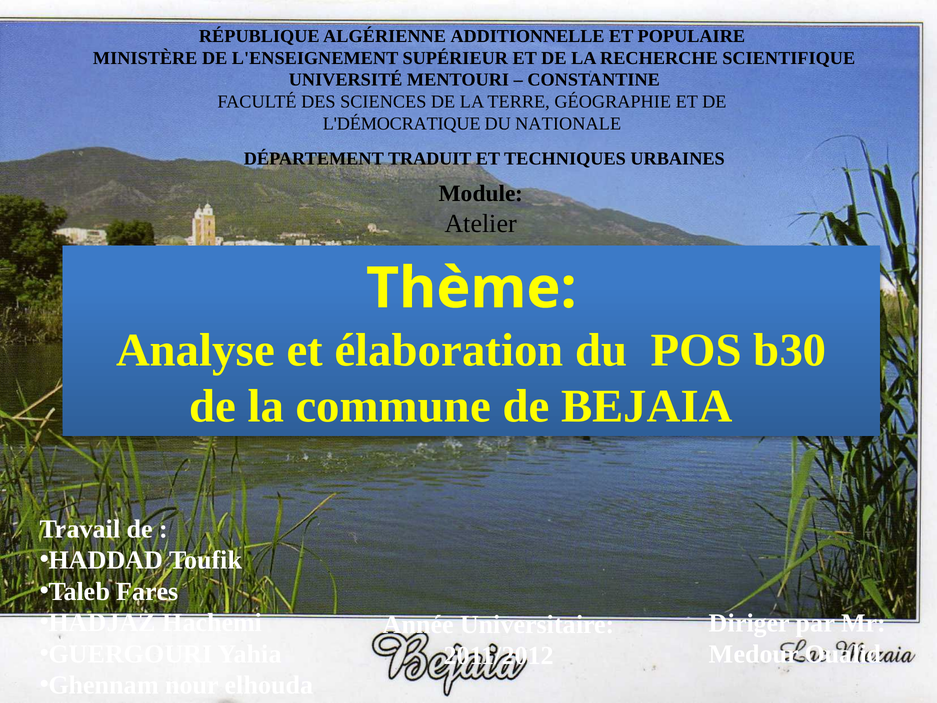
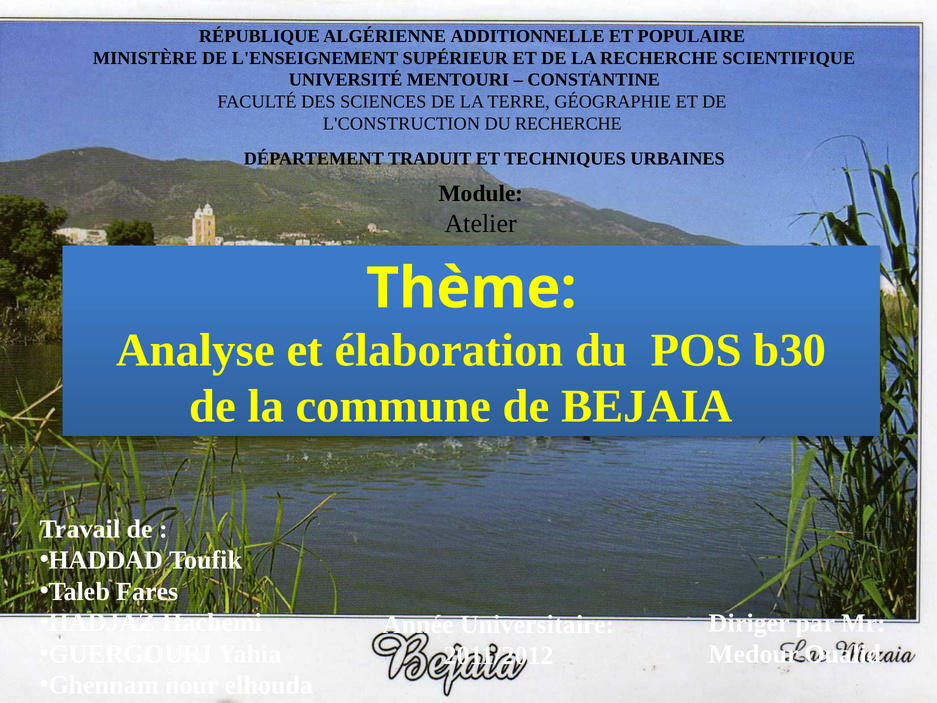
L'DÉMOCRATIQUE: L'DÉMOCRATIQUE -> L'CONSTRUCTION (401, 124)
DU NATIONALE: NATIONALE -> RECHERCHE (568, 124)
